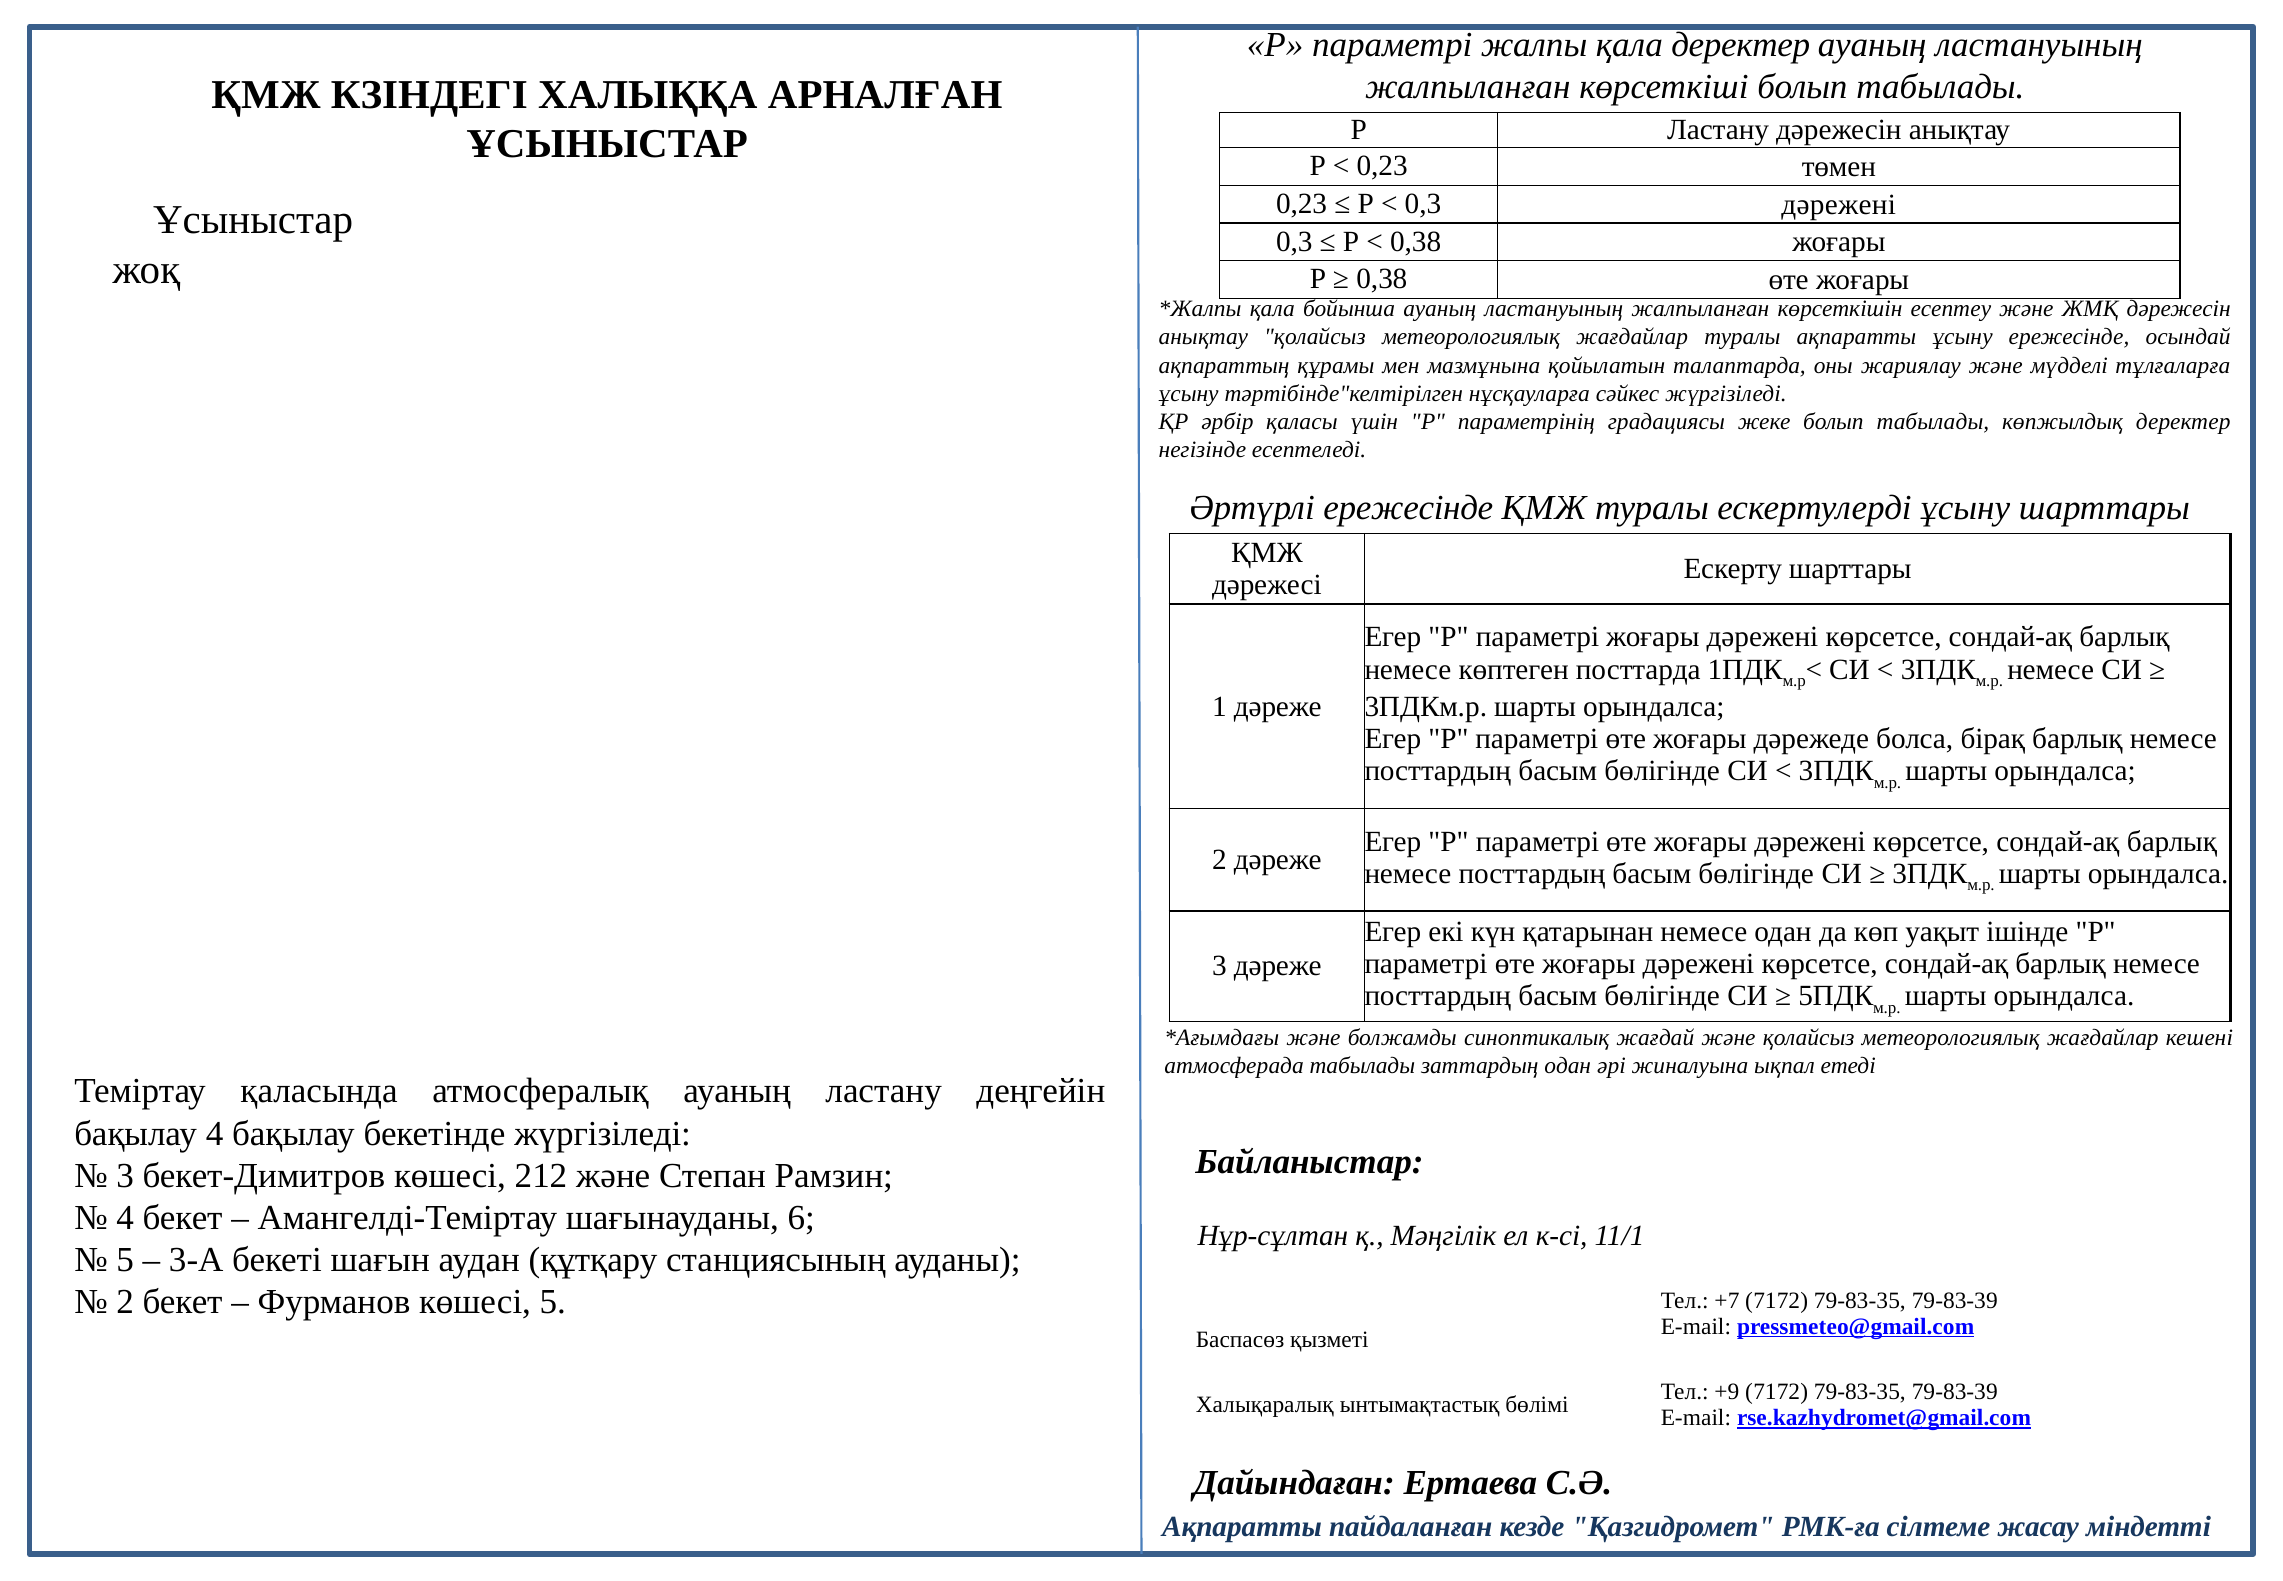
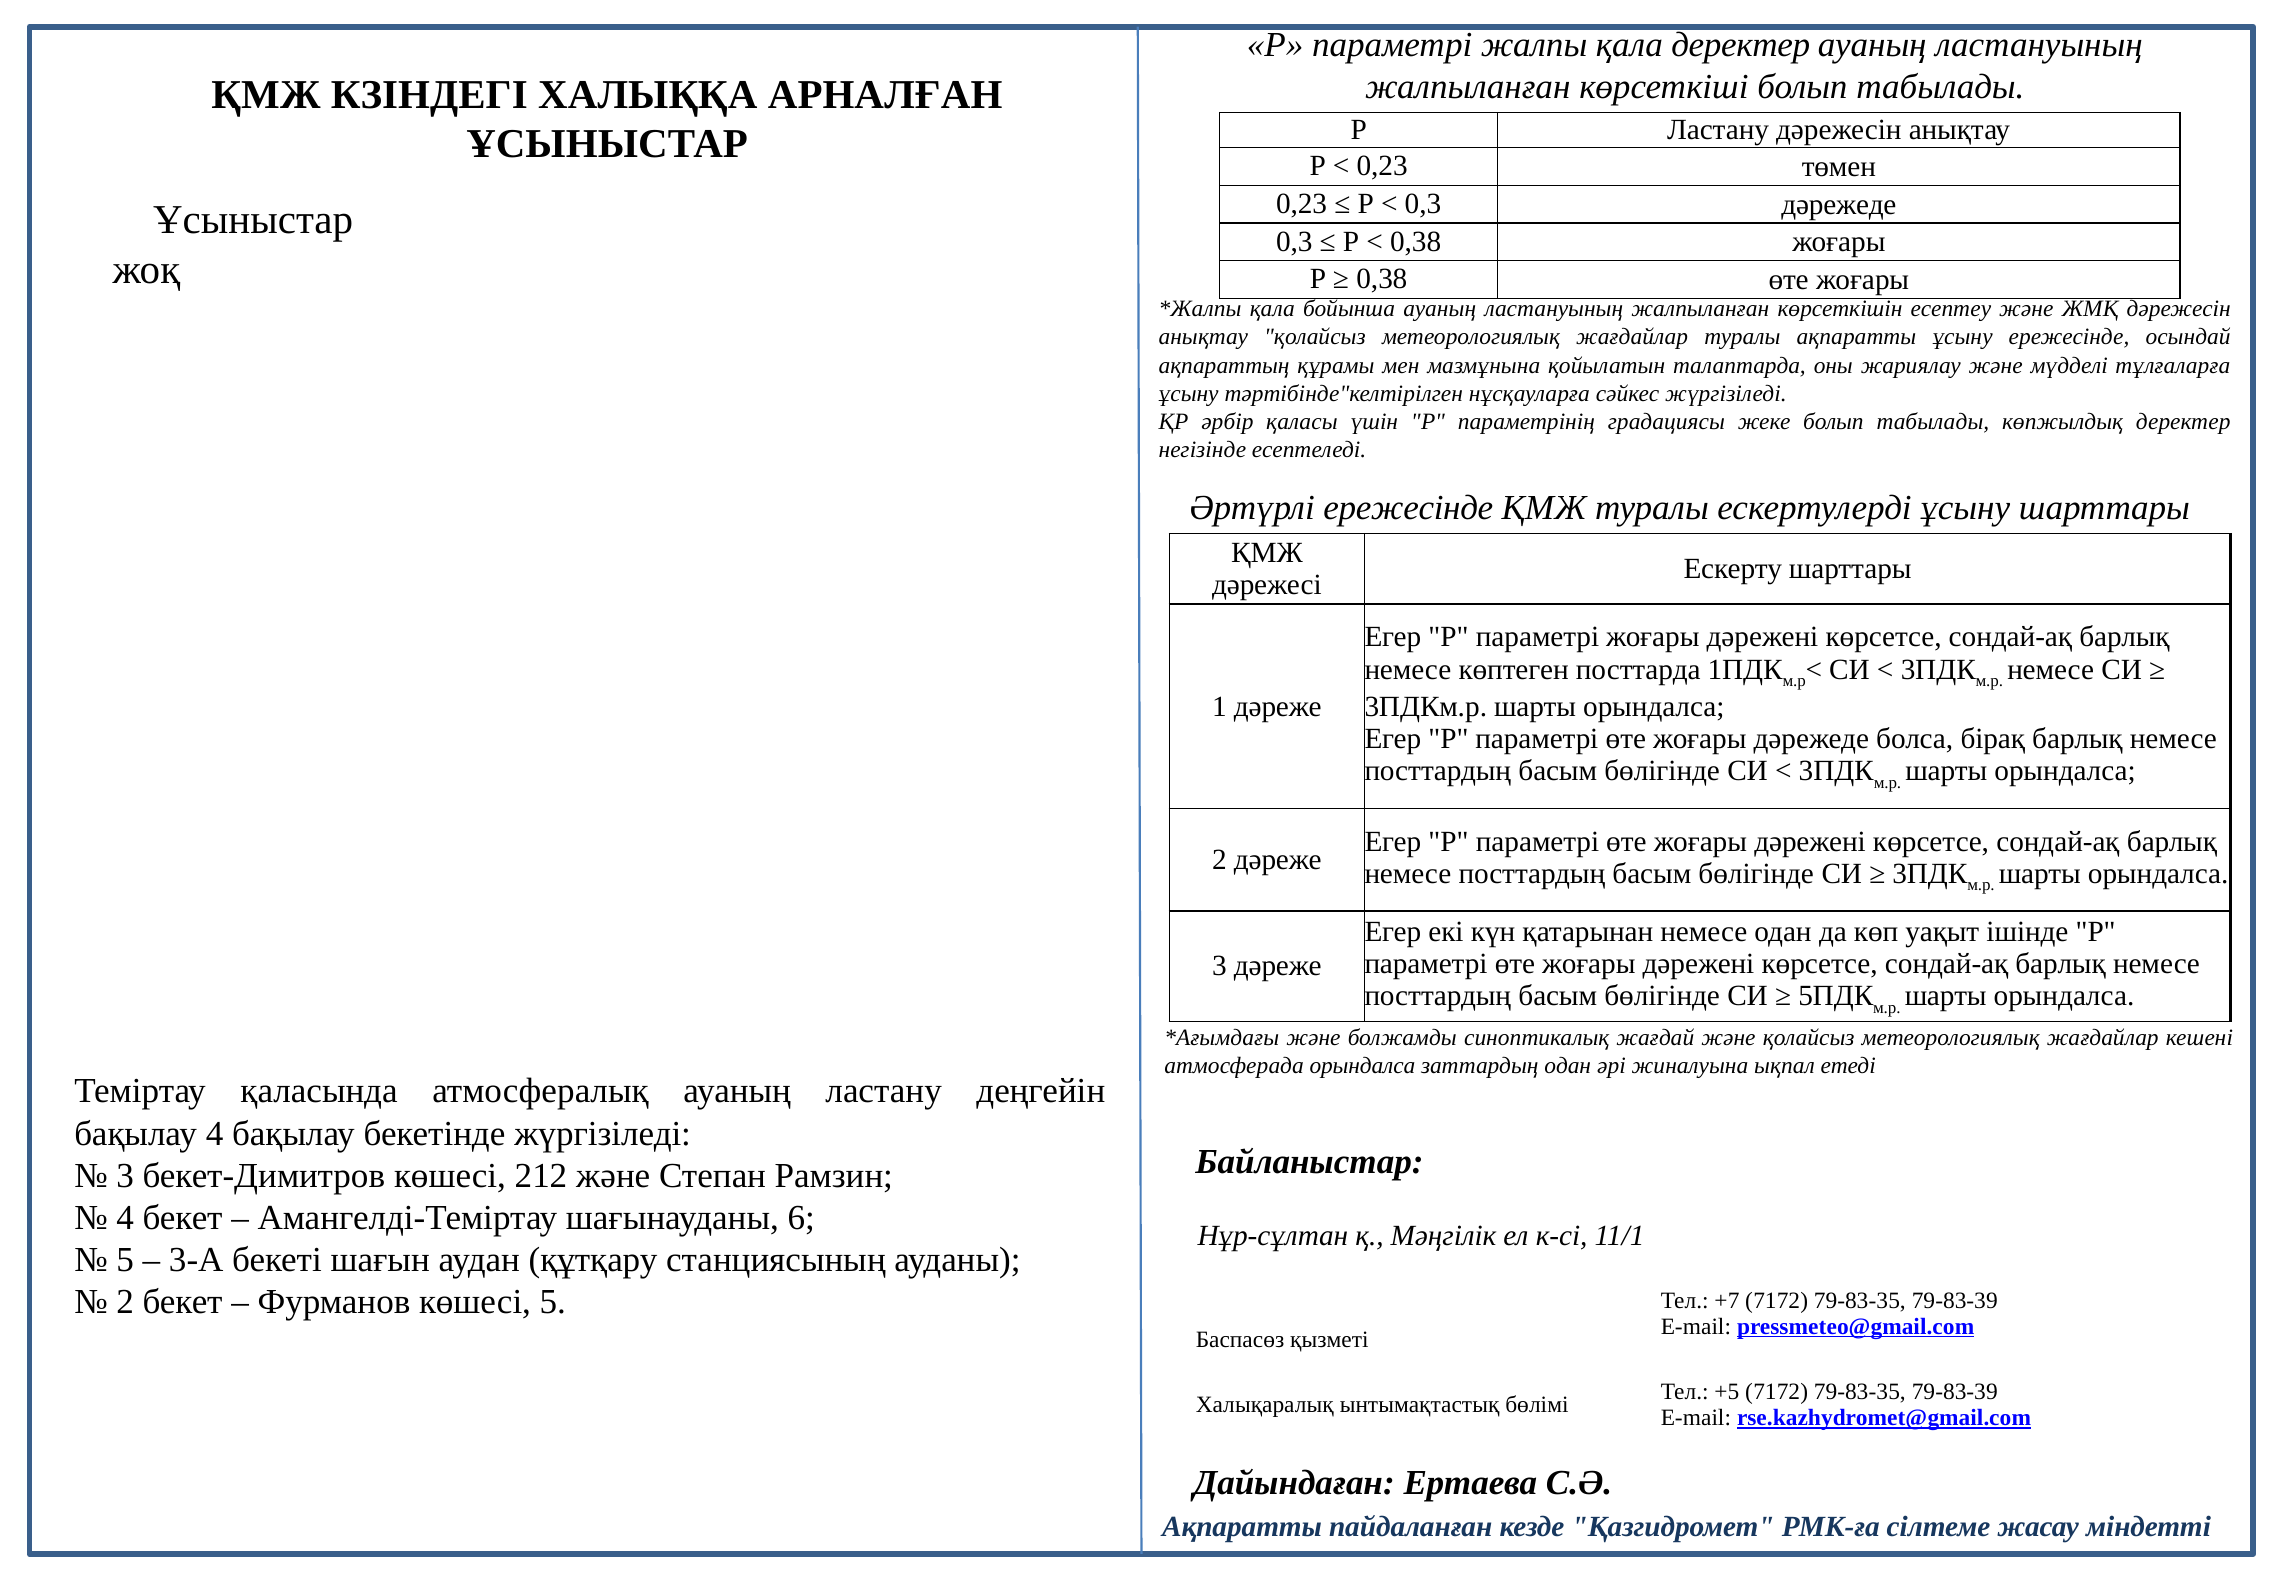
0,3 дәрежені: дәрежені -> дәрежеде (1839, 204)
атмосферада табылады: табылады -> орындалса (1362, 1066)
+9: +9 -> +5 (1727, 1391)
